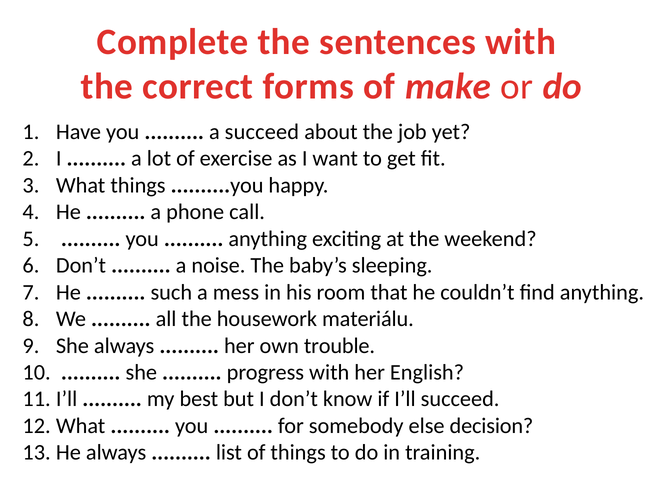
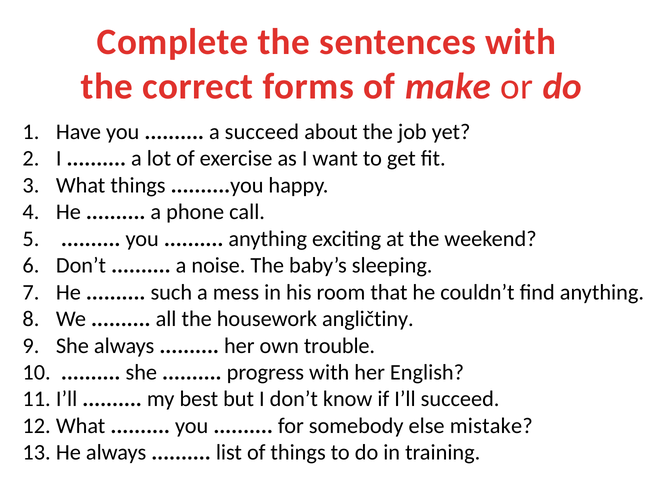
materiálu: materiálu -> angličtiny (368, 319)
decision: decision -> mistake (491, 426)
